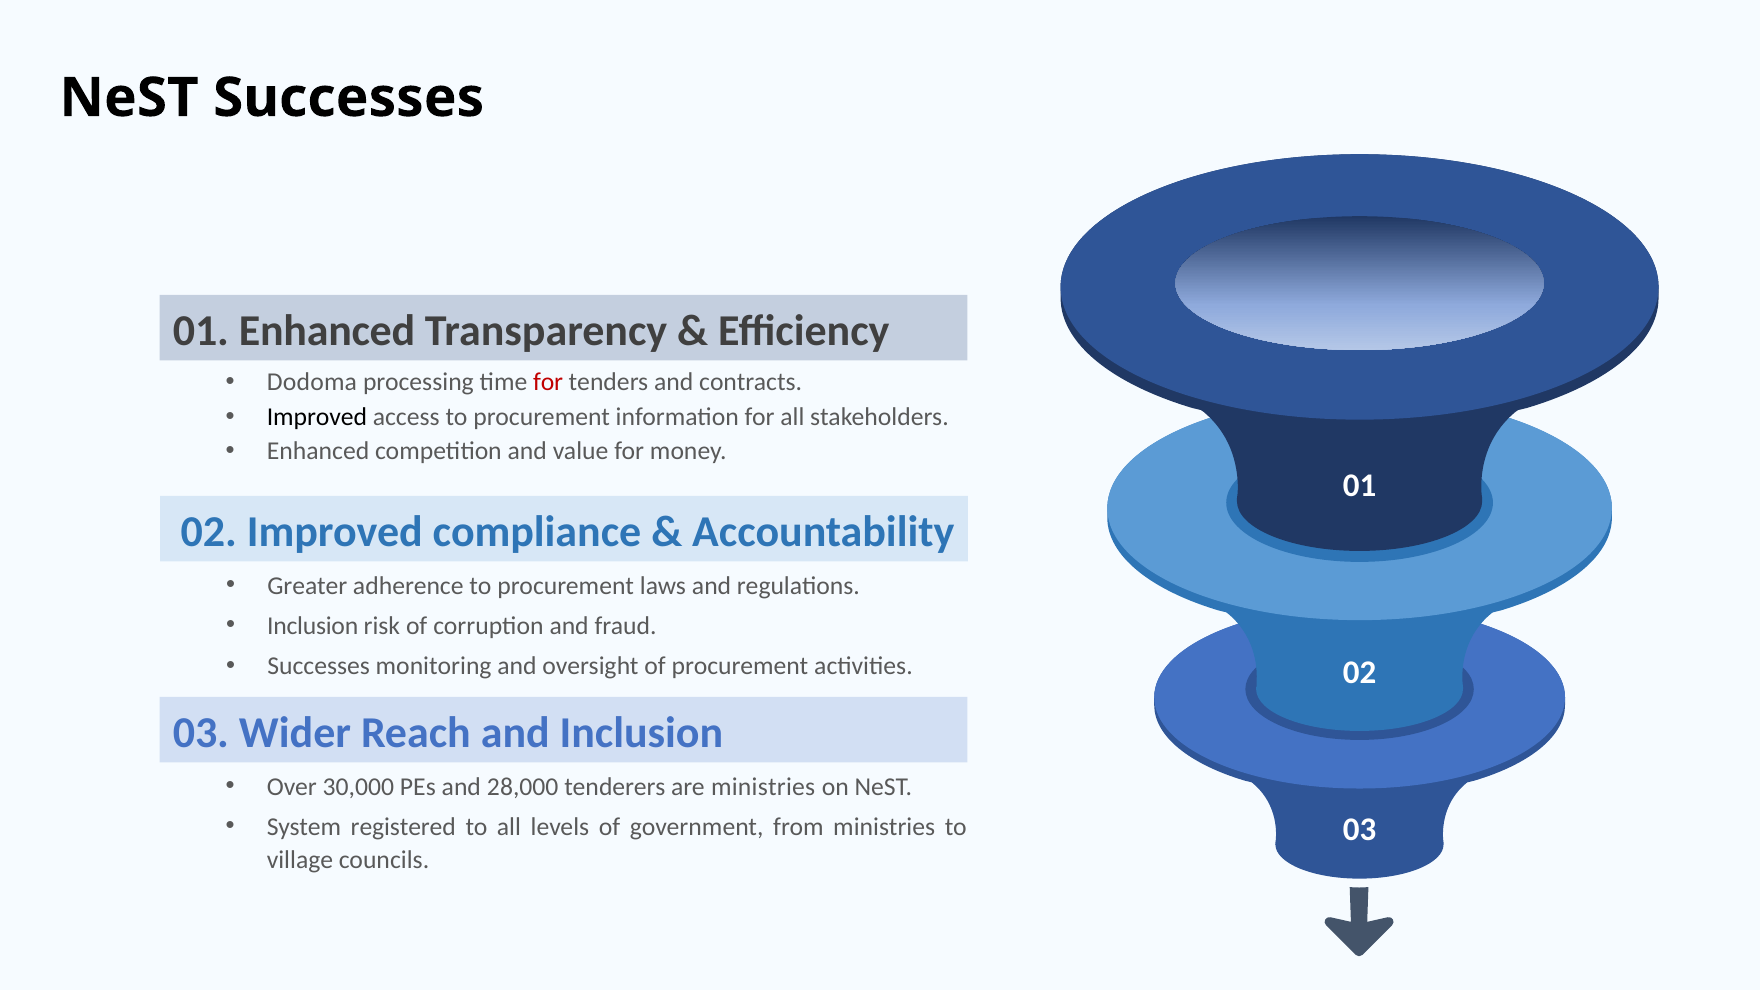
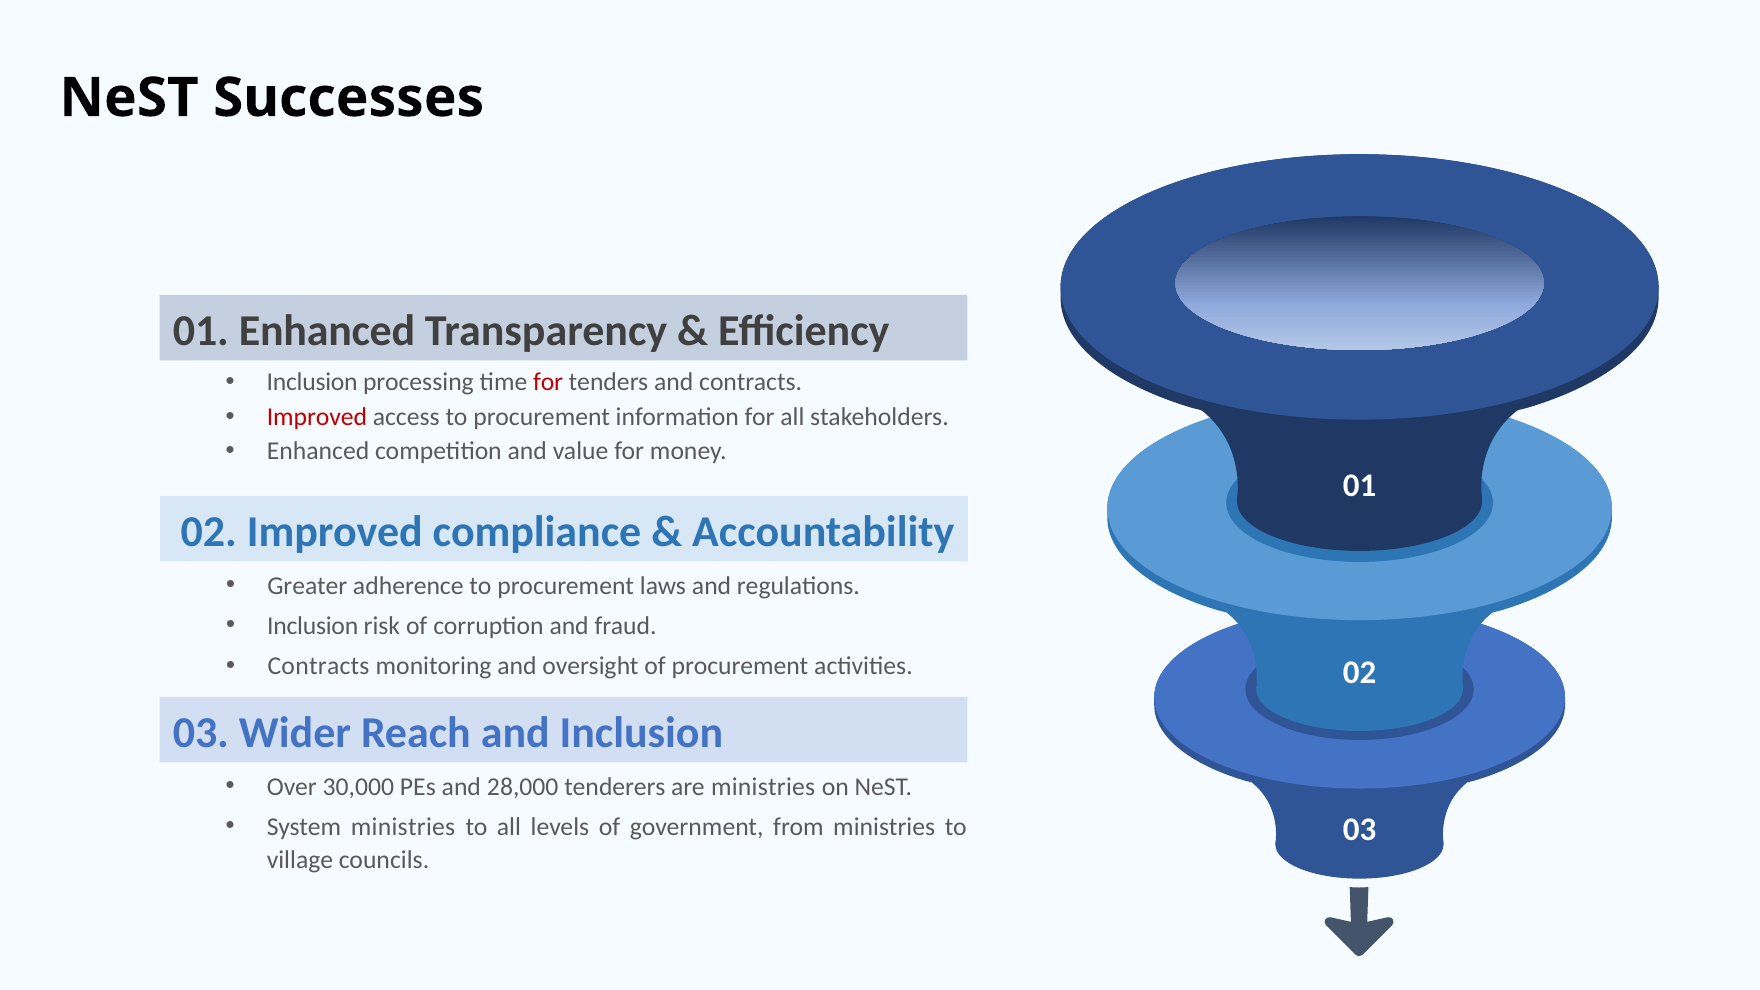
Dodoma: Dodoma -> Inclusion (312, 382)
Improved colour: black -> red (317, 417)
Successes: Successes -> Contracts (319, 666)
System registered: registered -> ministries (403, 827)
